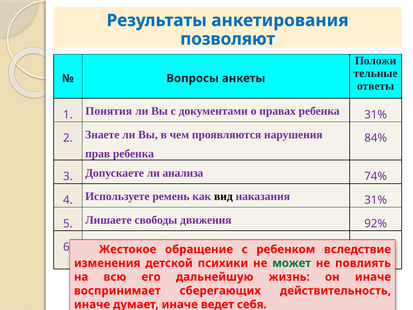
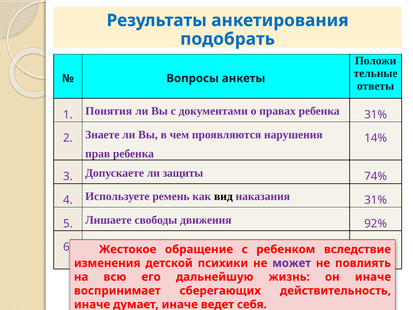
позволяют: позволяют -> подобрать (228, 39)
84%: 84% -> 14% (376, 138)
анализа: анализа -> защиты (183, 173)
может colour: green -> purple (292, 263)
